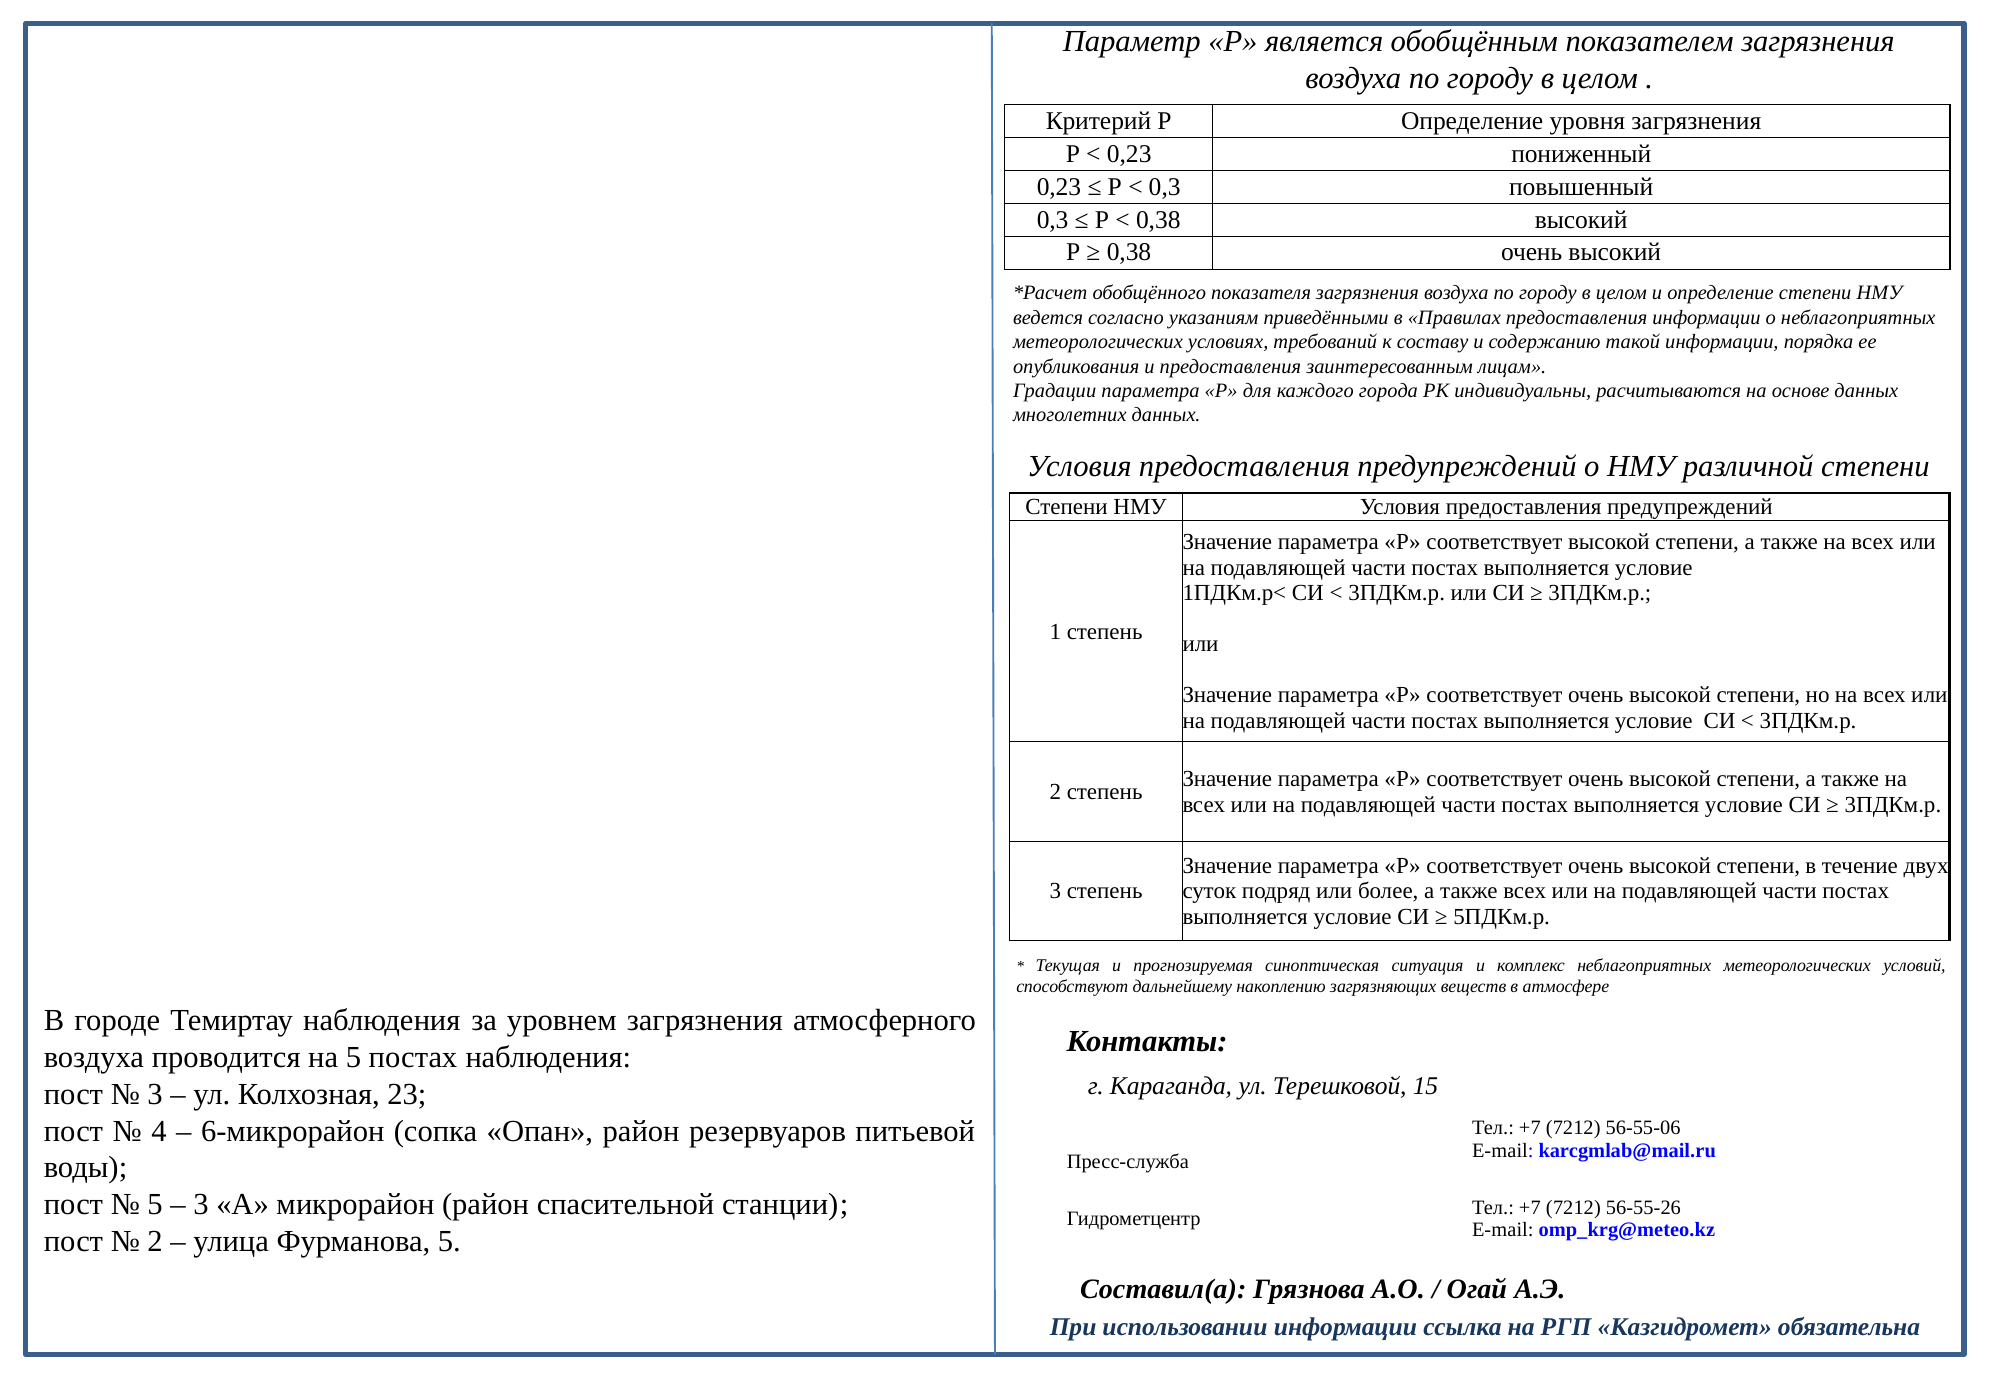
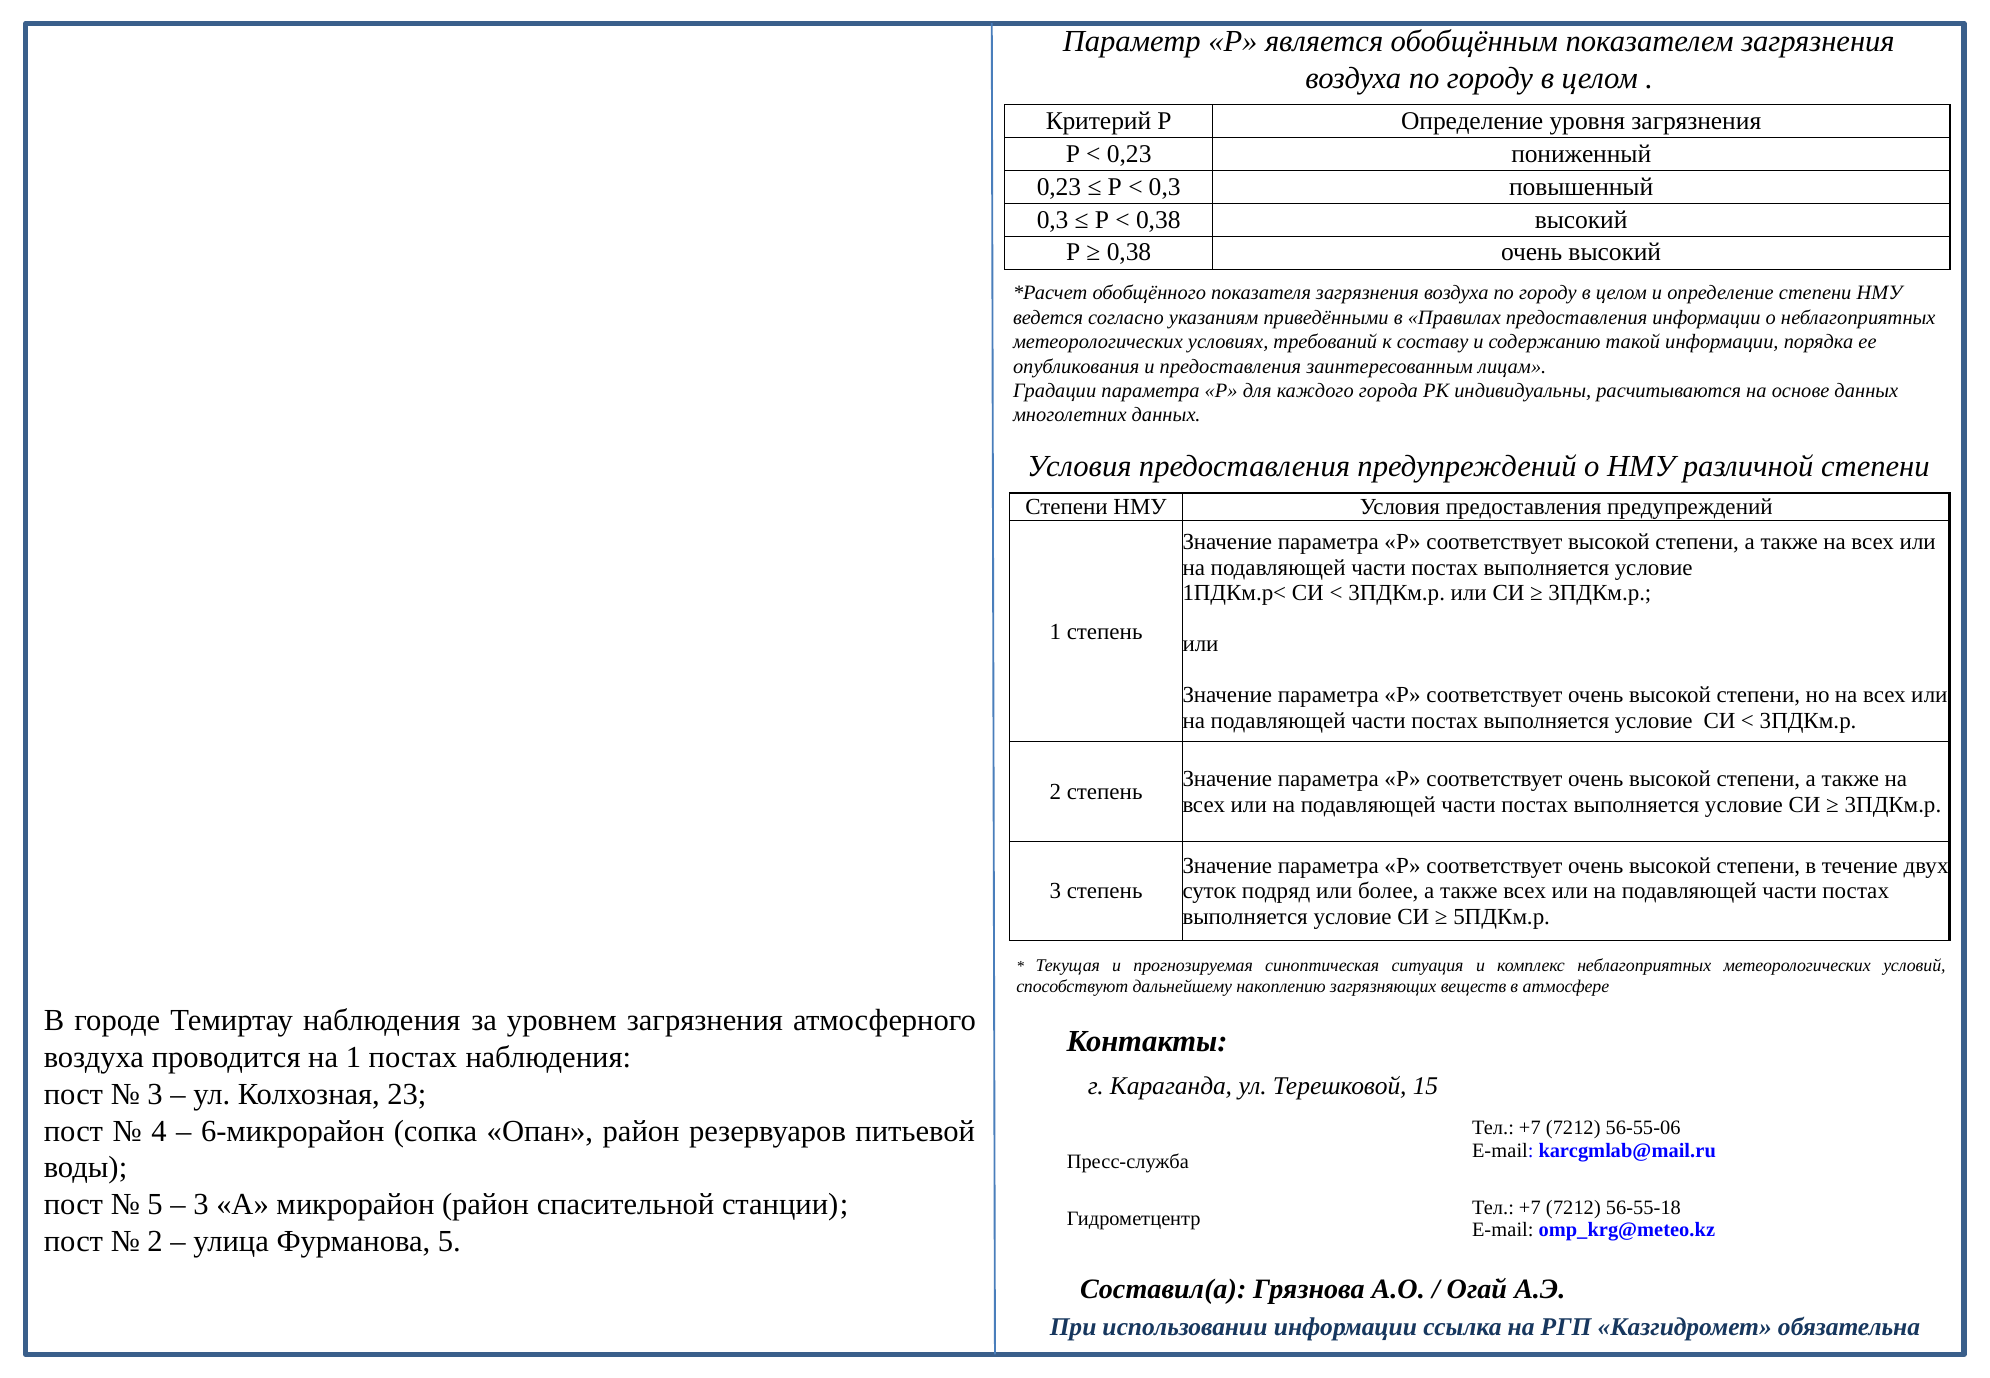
на 5: 5 -> 1 (353, 1057)
56-55-26: 56-55-26 -> 56-55-18 (1643, 1207)
